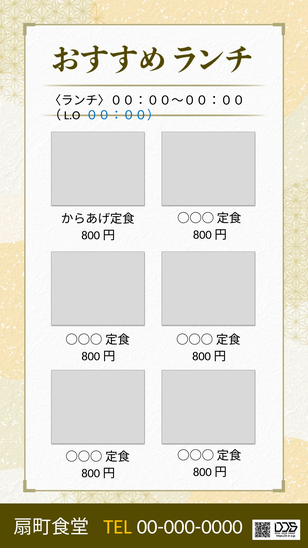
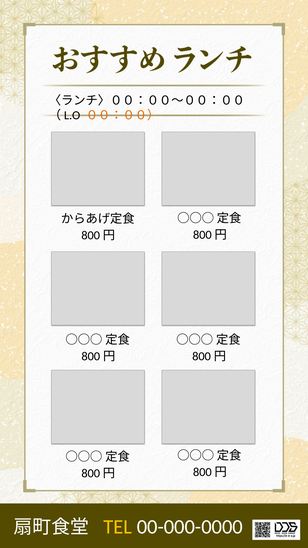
００：００） colour: blue -> orange (123, 115)
